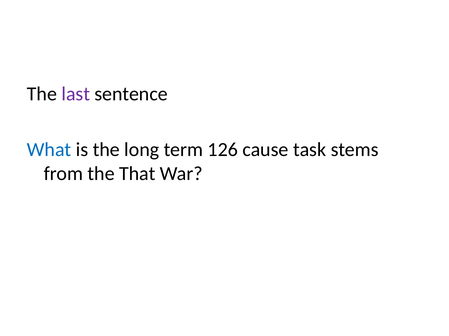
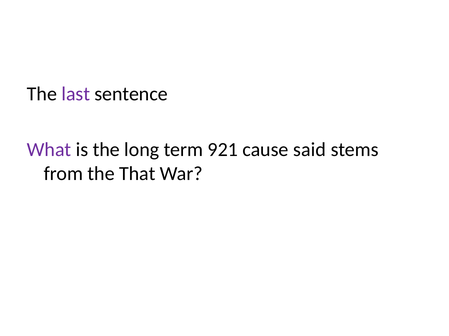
What colour: blue -> purple (49, 150)
126: 126 -> 921 (223, 150)
task: task -> said (310, 150)
